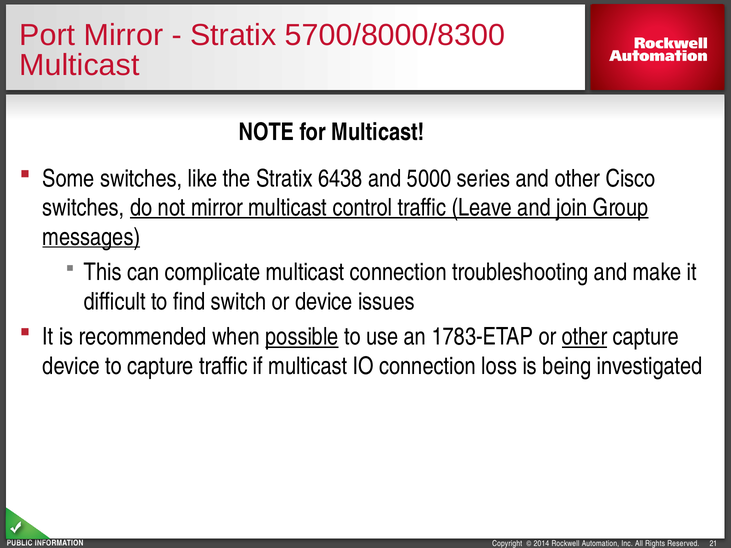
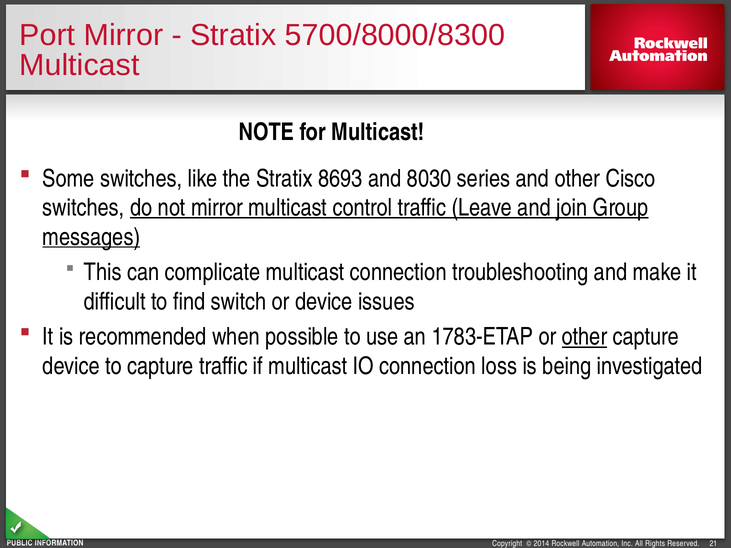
6438: 6438 -> 8693 (340, 179)
5000: 5000 -> 8030 (429, 179)
possible underline: present -> none (302, 337)
